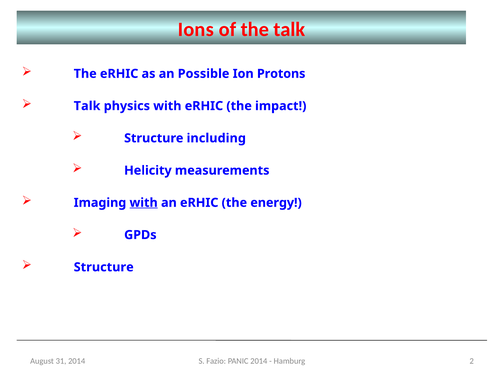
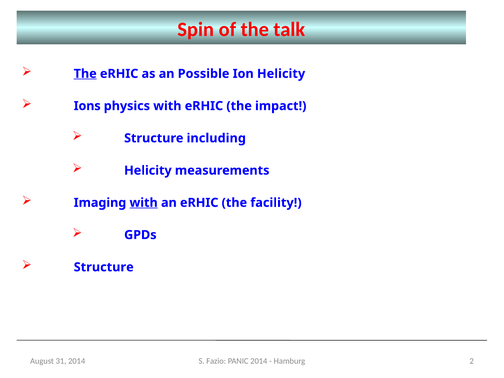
Ions: Ions -> Spin (196, 30)
The underline: none -> present (85, 74)
Ion Protons: Protons -> Helicity (281, 74)
Talk: Talk -> Ions (87, 106)
energy: energy -> facility (276, 203)
